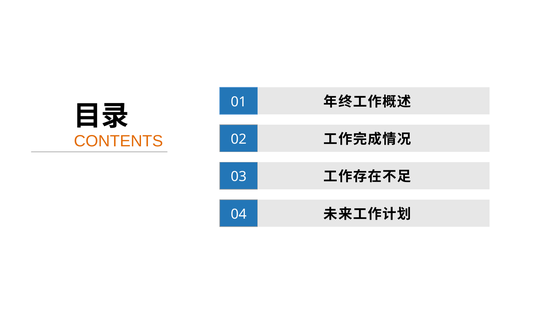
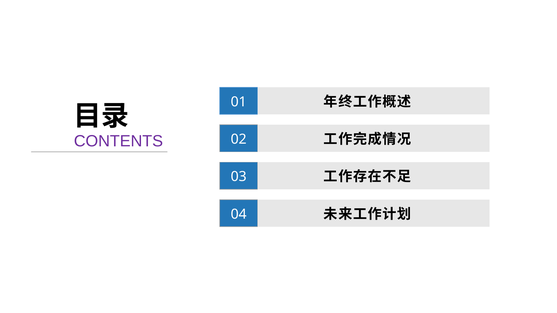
CONTENTS colour: orange -> purple (118, 141)
